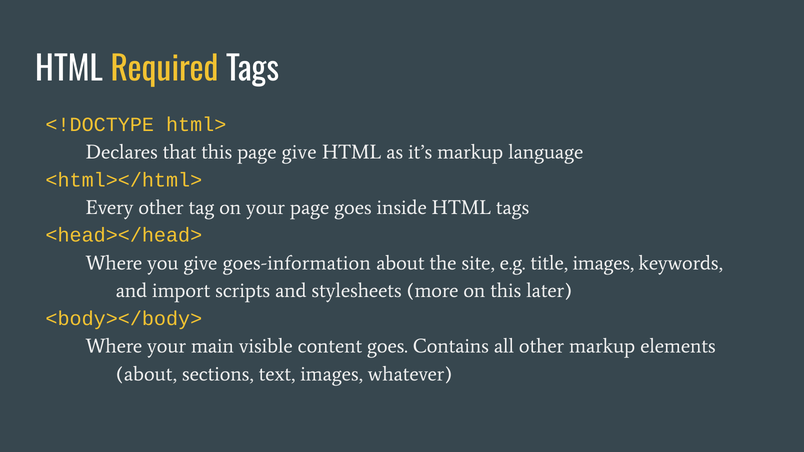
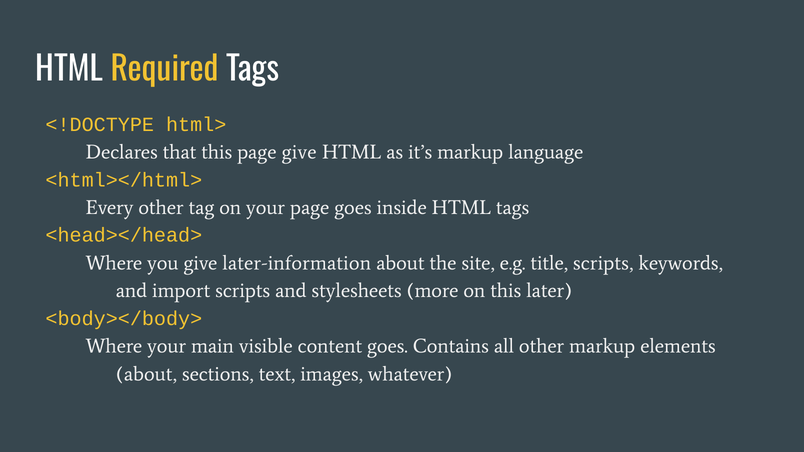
goes-information: goes-information -> later-information (297, 263)
title images: images -> scripts (603, 263)
